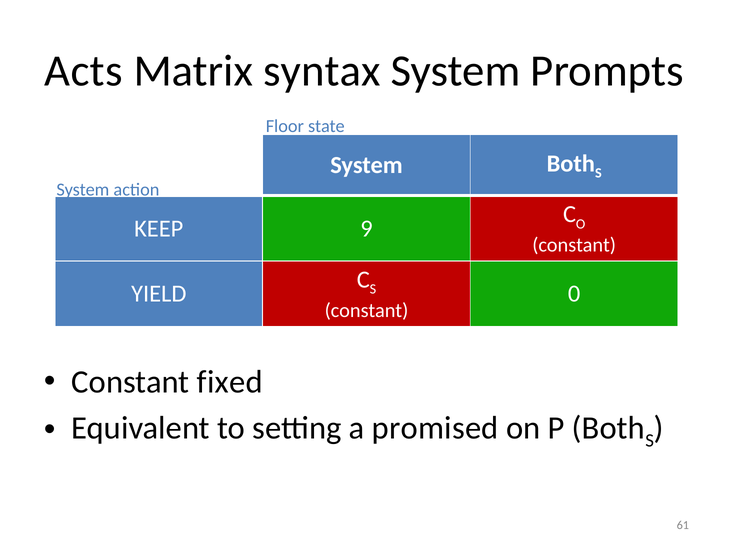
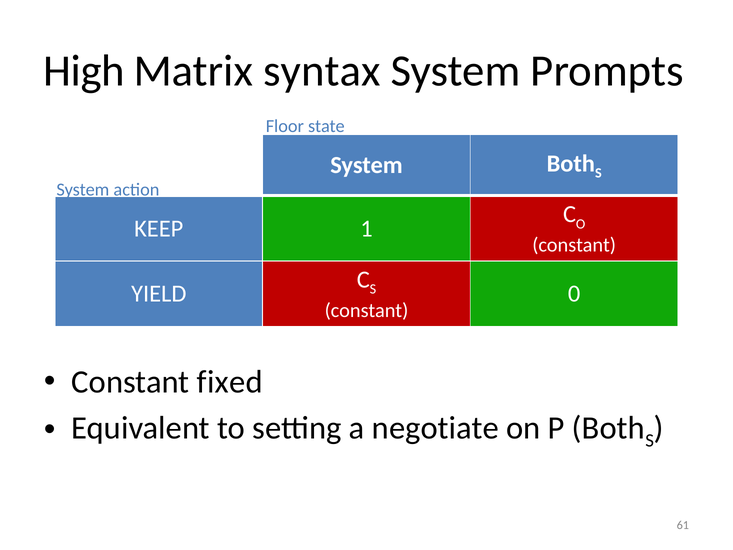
Acts: Acts -> High (84, 71)
9: 9 -> 1 (366, 228)
promised: promised -> negotiate (435, 428)
